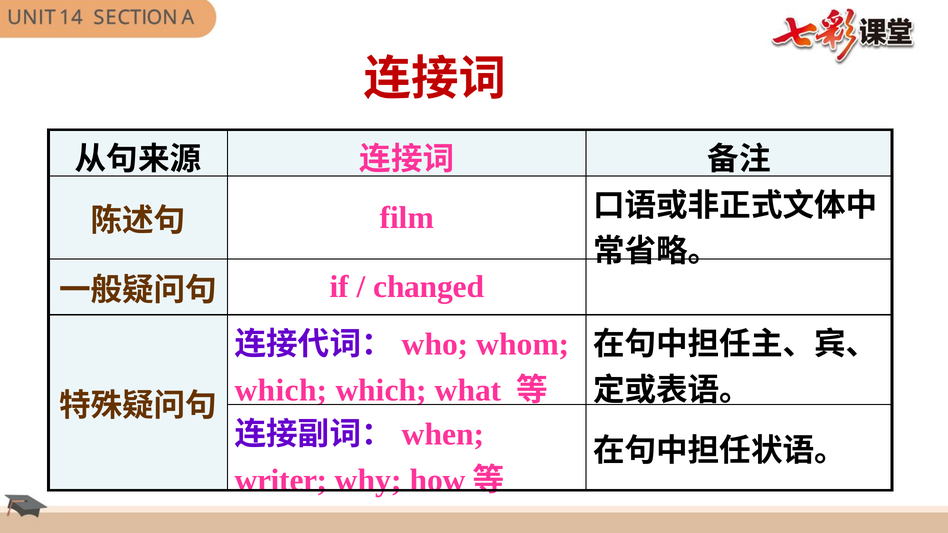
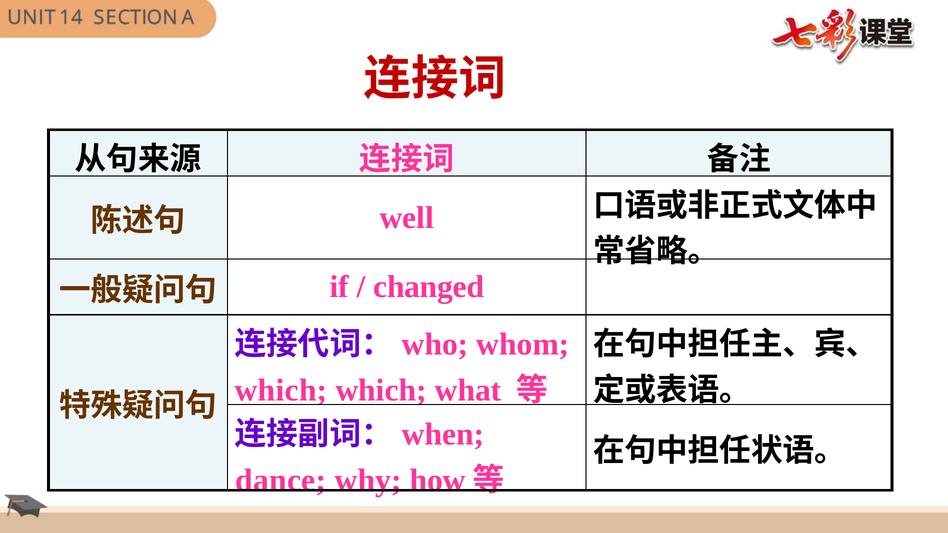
film: film -> well (407, 218)
writer: writer -> dance (281, 480)
